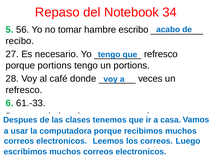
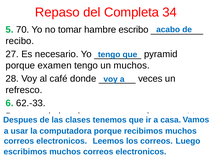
Notebook: Notebook -> Completa (131, 12)
56: 56 -> 70 (23, 30)
refresco: refresco -> pyramid (161, 54)
porque portions: portions -> examen (55, 65)
un portions: portions -> muchos (132, 65)
61.-33: 61.-33 -> 62.-33 (31, 103)
